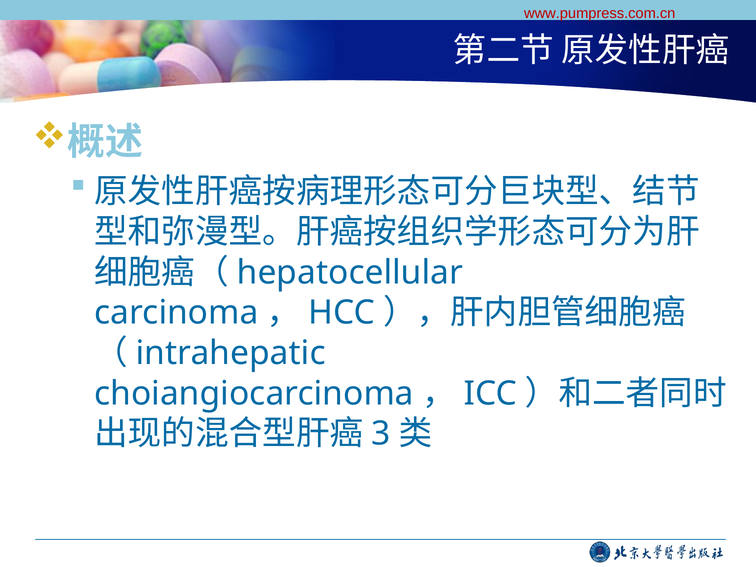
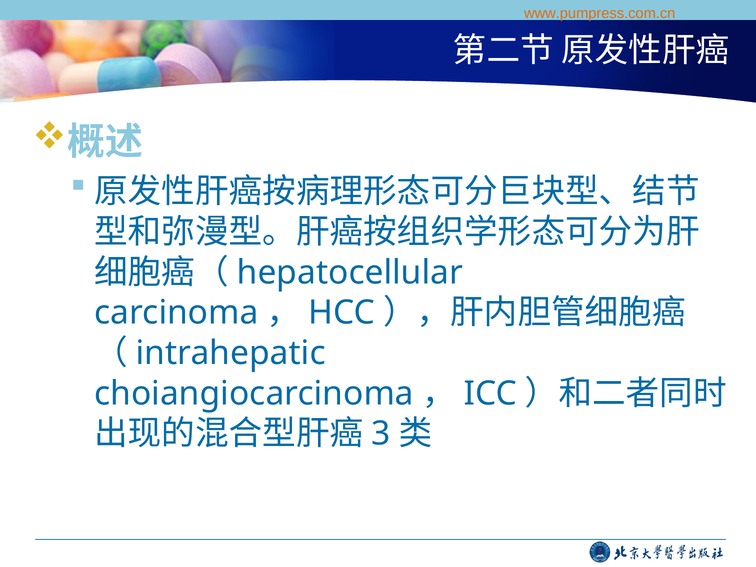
www.pumpress.com.cn colour: red -> orange (600, 14)
